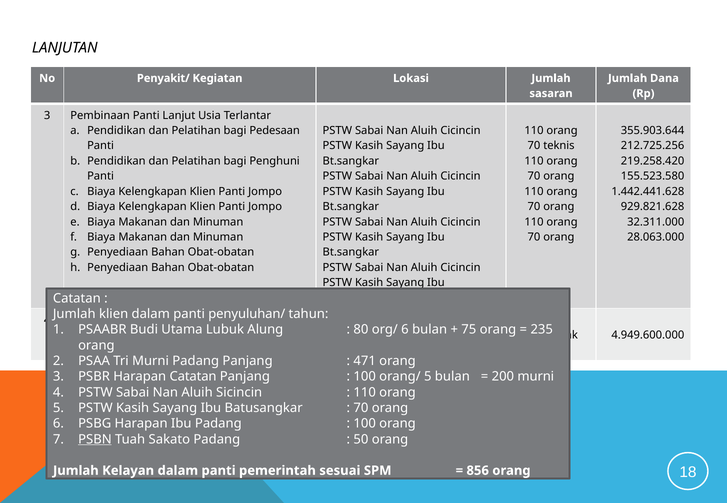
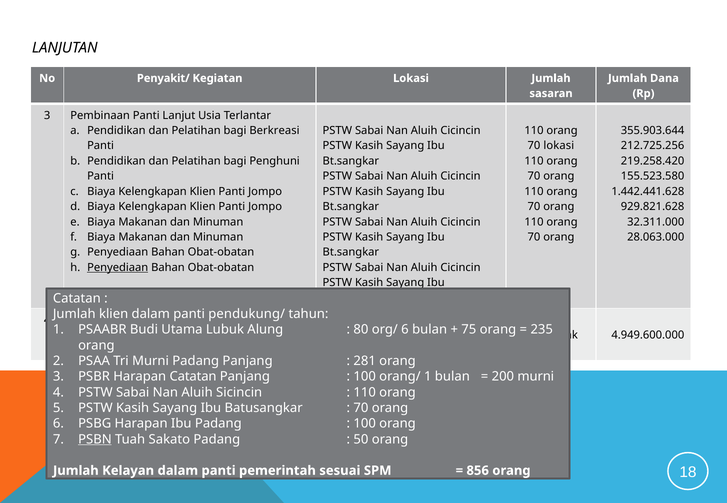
Pedesaan: Pedesaan -> Berkreasi (274, 131)
70 teknis: teknis -> lokasi (559, 146)
Penyediaan underline: none -> present (118, 268)
penyuluhan/: penyuluhan/ -> pendukung/ (247, 314)
471: 471 -> 281 (365, 361)
orang/ 5: 5 -> 1 (428, 377)
